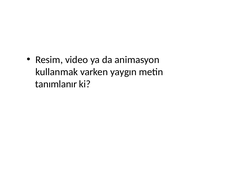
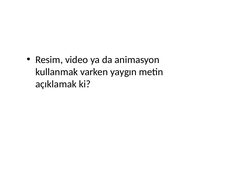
tanımlanır: tanımlanır -> açıklamak (56, 84)
